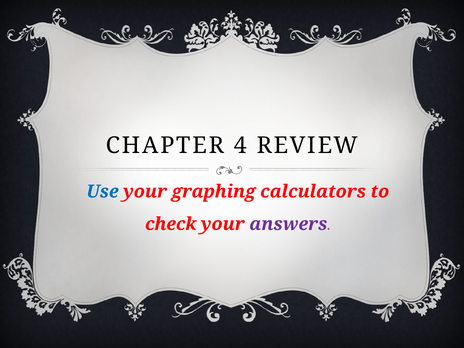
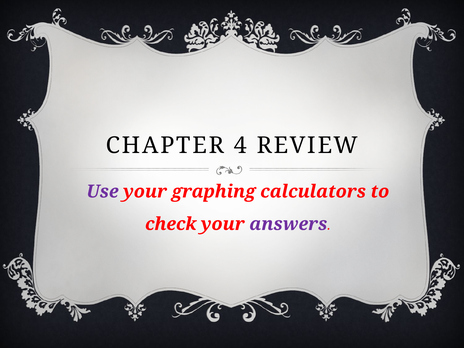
Use colour: blue -> purple (102, 192)
